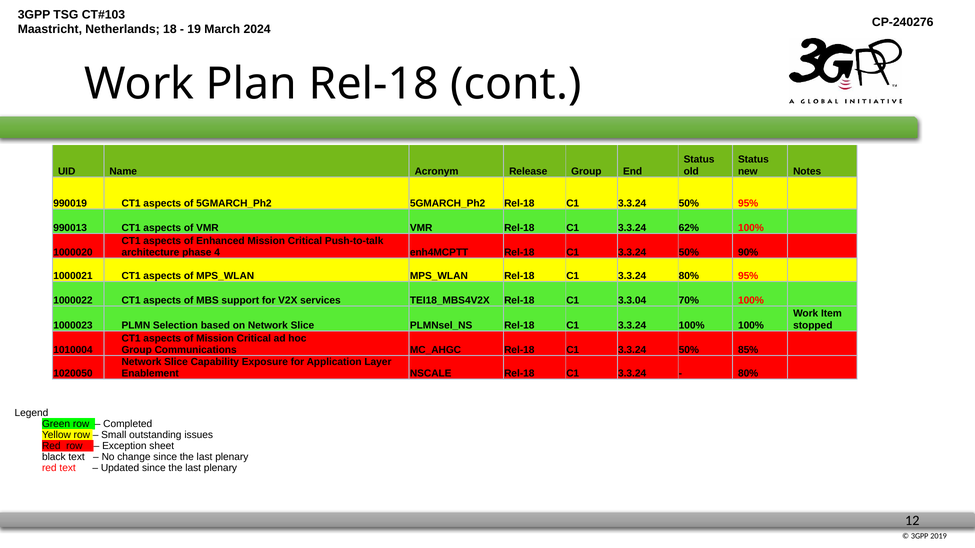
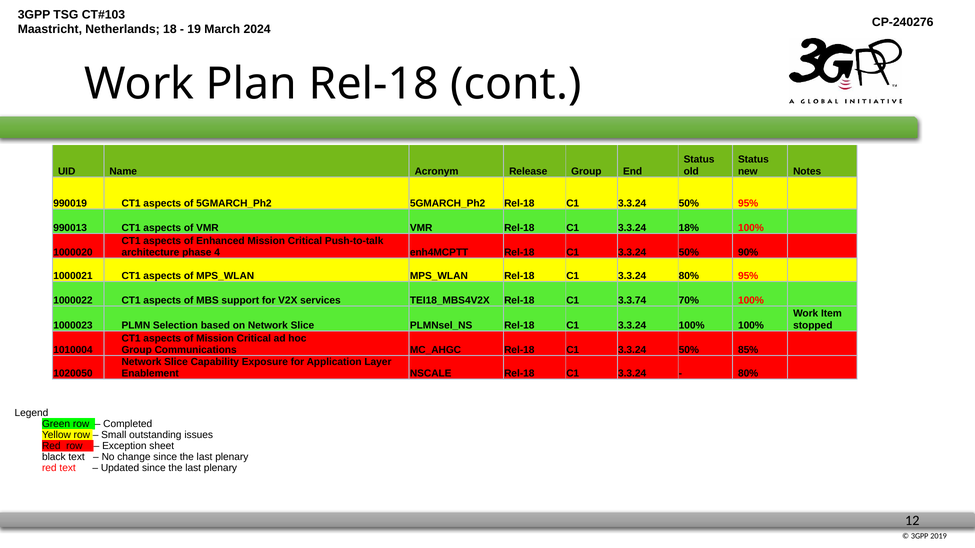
62%: 62% -> 18% (689, 228)
3.3.04: 3.3.04 -> 3.3.74 (632, 301)
